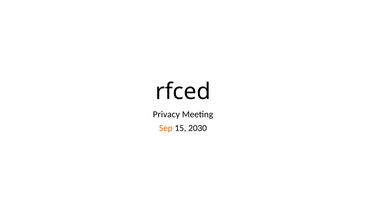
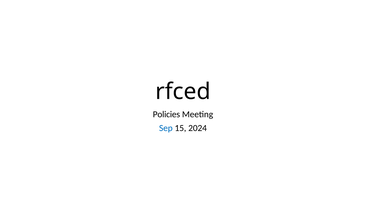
Privacy: Privacy -> Policies (166, 114)
Sep colour: orange -> blue (166, 128)
2030: 2030 -> 2024 (198, 128)
